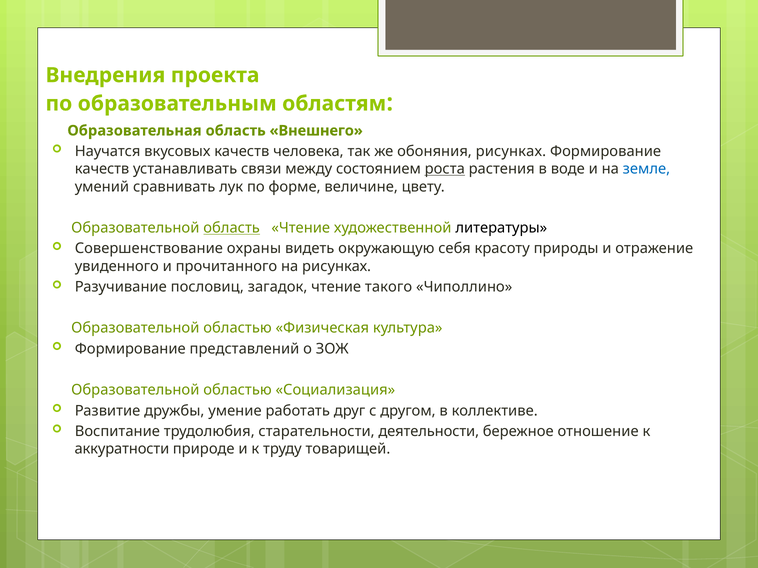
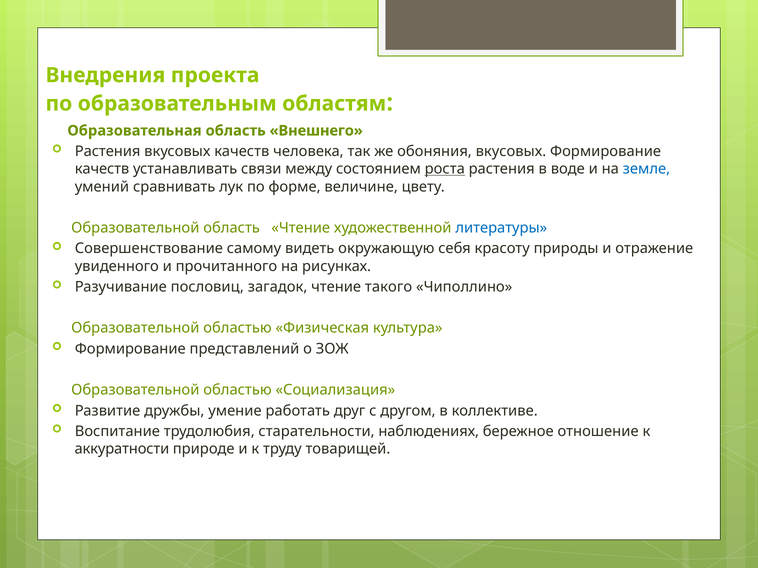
Научатся: Научатся -> Растения (108, 151)
обоняния рисунках: рисунках -> вкусовых (511, 151)
область underline: present -> none (232, 228)
литературы colour: black -> blue (501, 228)
охраны: охраны -> самому (254, 249)
деятельности: деятельности -> наблюдениях (429, 432)
